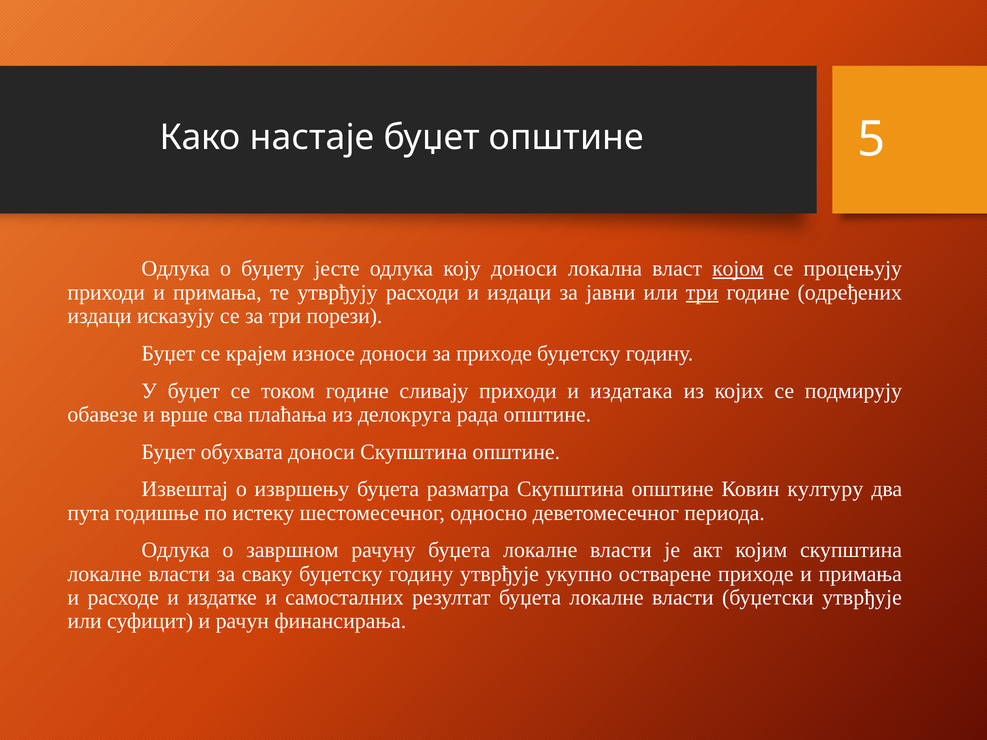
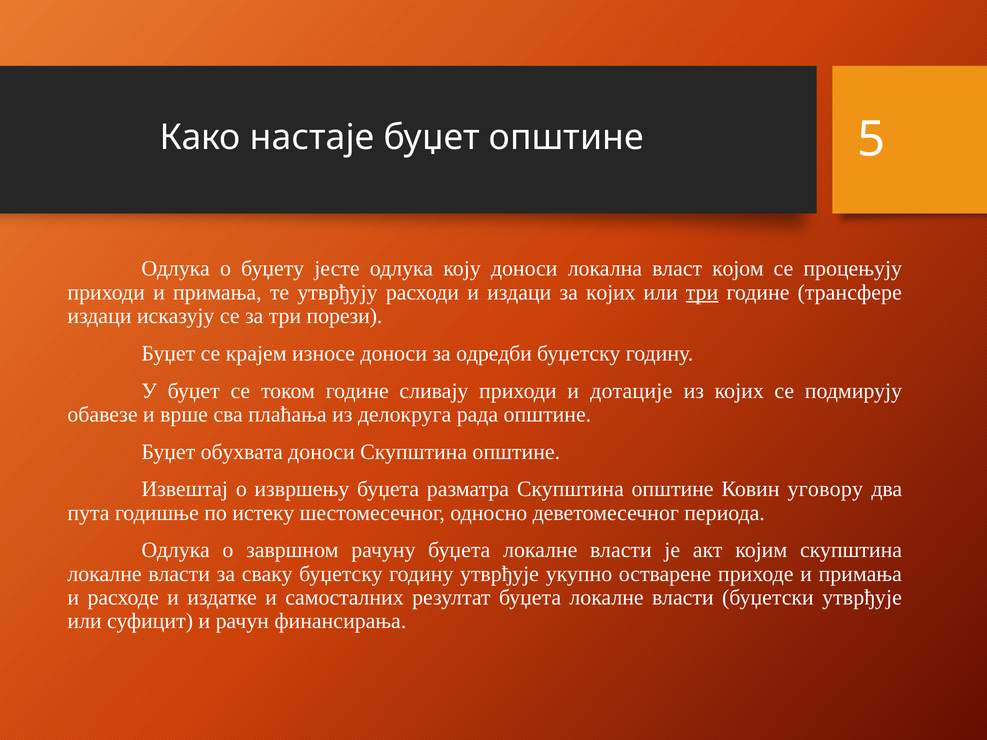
којом underline: present -> none (738, 269)
за јавни: јавни -> којих (611, 293)
одређених: одређених -> трансфере (850, 293)
за приходе: приходе -> одредби (494, 354)
издатака: издатака -> дотације (631, 391)
културу: културу -> уговору (825, 489)
